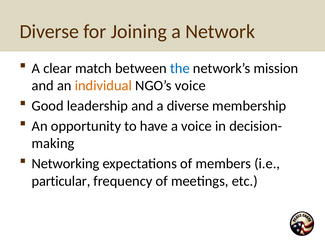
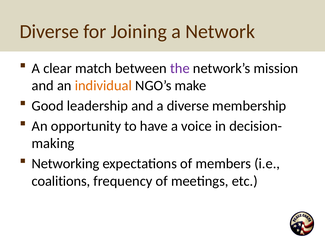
the colour: blue -> purple (180, 68)
NGO’s voice: voice -> make (191, 86)
particular: particular -> coalitions (61, 181)
